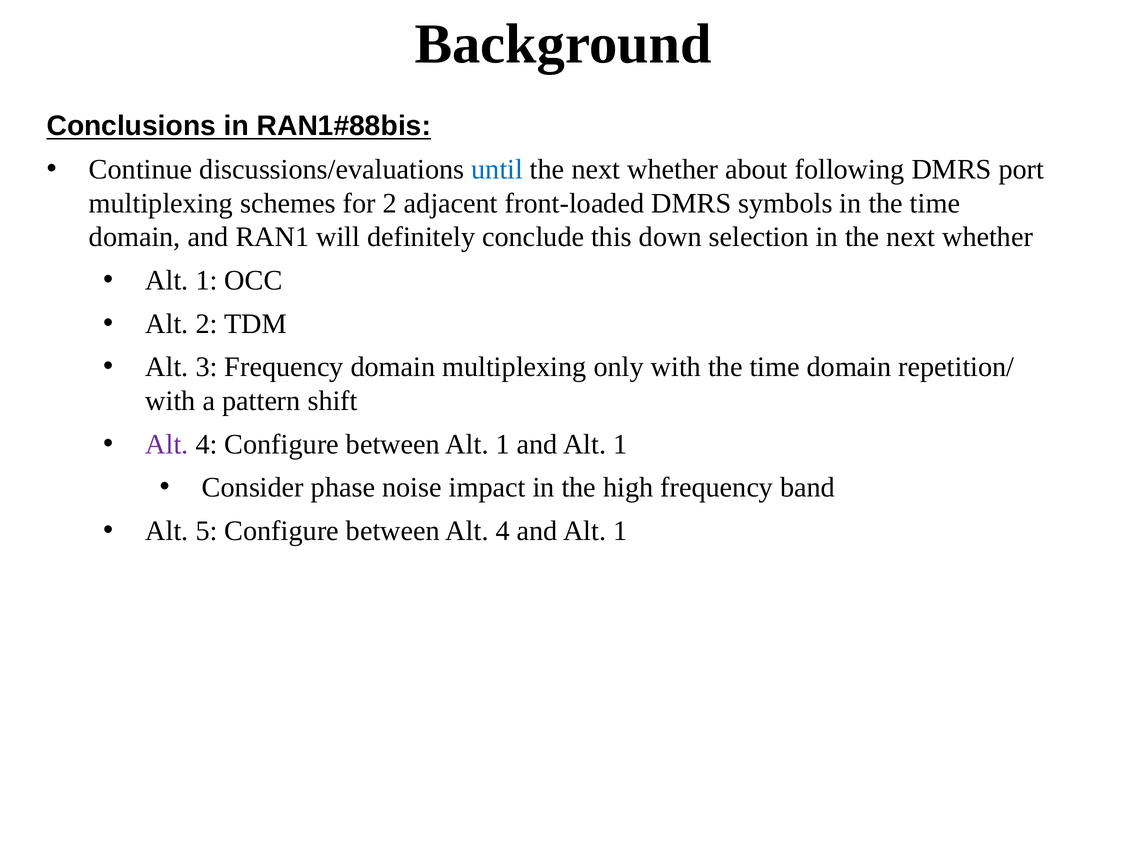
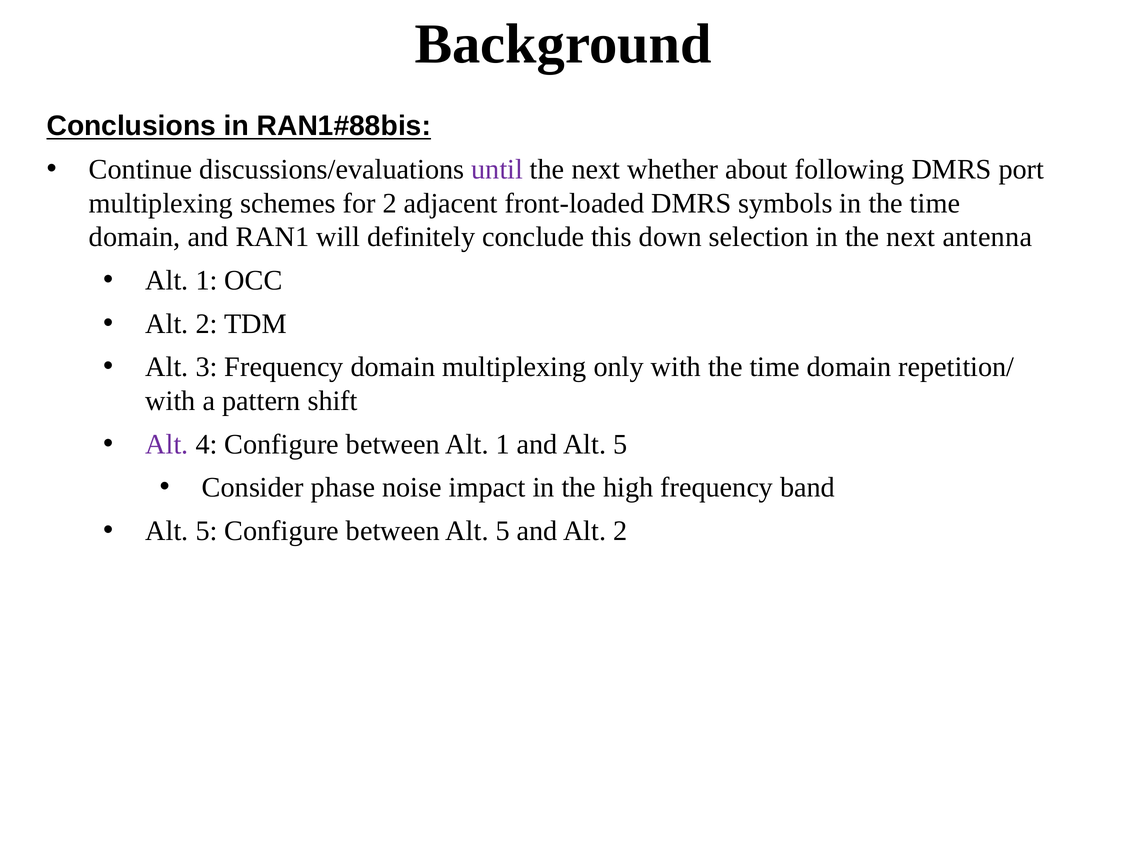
until colour: blue -> purple (497, 170)
in the next whether: whether -> antenna (987, 237)
1 and Alt 1: 1 -> 5 (620, 445)
between Alt 4: 4 -> 5 (503, 531)
1: 1 -> 2 (620, 531)
